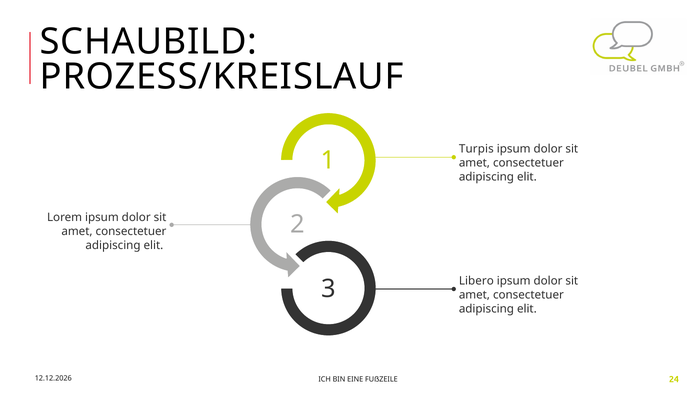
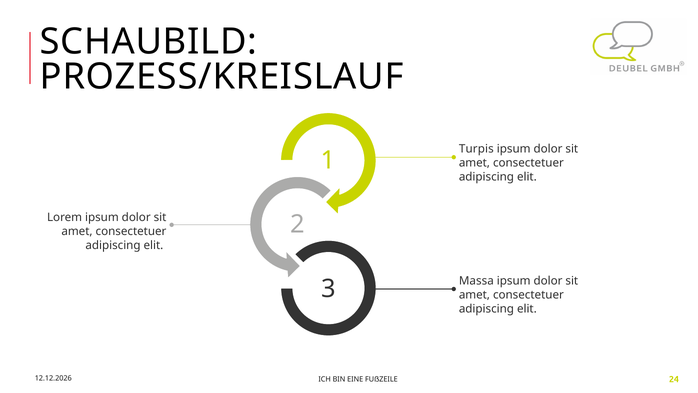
Libero: Libero -> Massa (476, 281)
